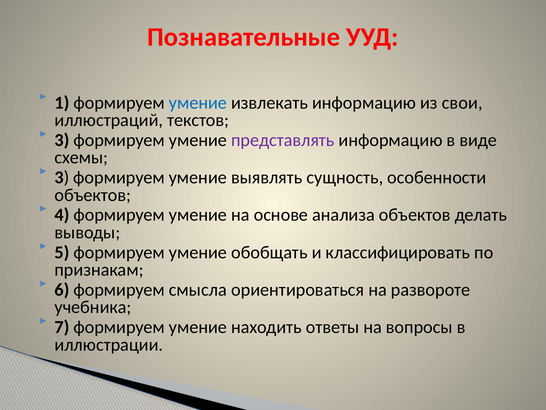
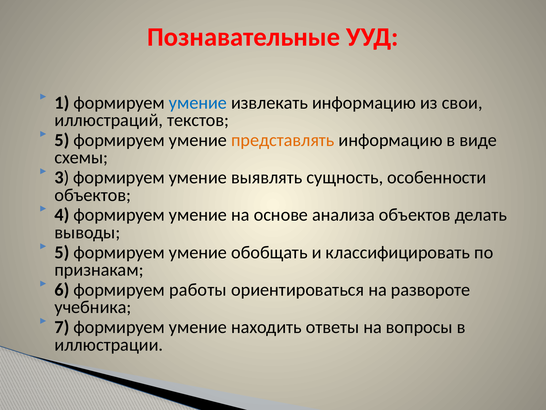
3: 3 -> 5 (62, 140)
представлять colour: purple -> orange (283, 140)
смысла: смысла -> работы (198, 289)
